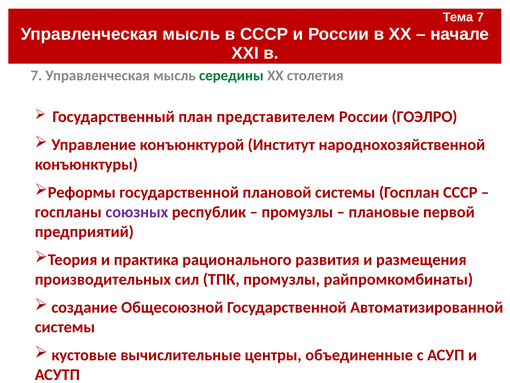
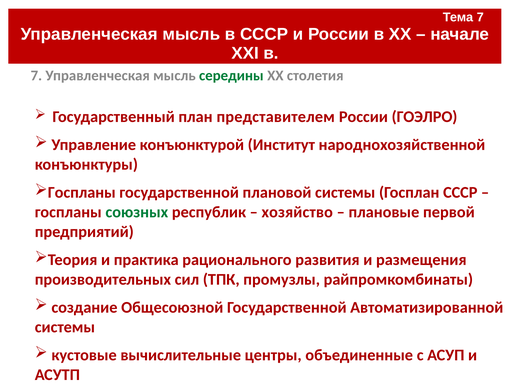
Реформы: Реформы -> Госпланы (82, 192)
союзных colour: purple -> green (137, 212)
промузлы: промузлы -> хозяйство (297, 212)
